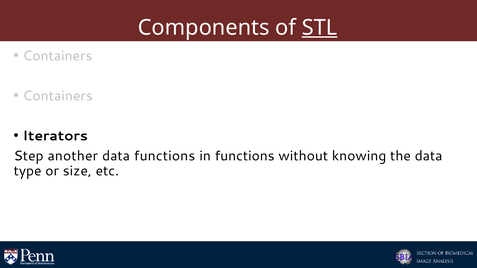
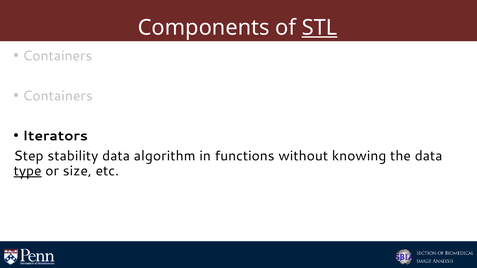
another: another -> stability (73, 156)
data functions: functions -> algorithm (165, 156)
type underline: none -> present (28, 171)
